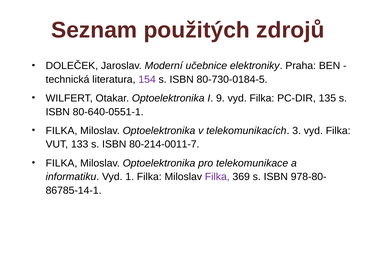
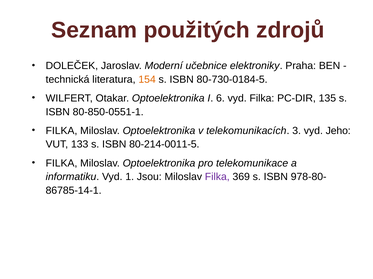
154 colour: purple -> orange (147, 80)
9: 9 -> 6 (220, 98)
80-640-0551-1: 80-640-0551-1 -> 80-850-0551-1 (108, 112)
3 vyd Filka: Filka -> Jeho (338, 131)
80-214-0011-7: 80-214-0011-7 -> 80-214-0011-5 (164, 145)
1 Filka: Filka -> Jsou (149, 177)
